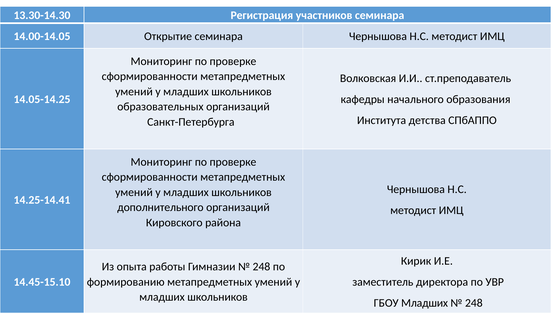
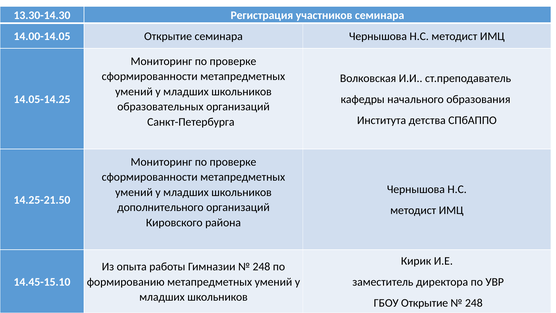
14.25-14.41: 14.25-14.41 -> 14.25-21.50 (42, 200)
ГБОУ Младших: Младших -> Открытие (425, 303)
